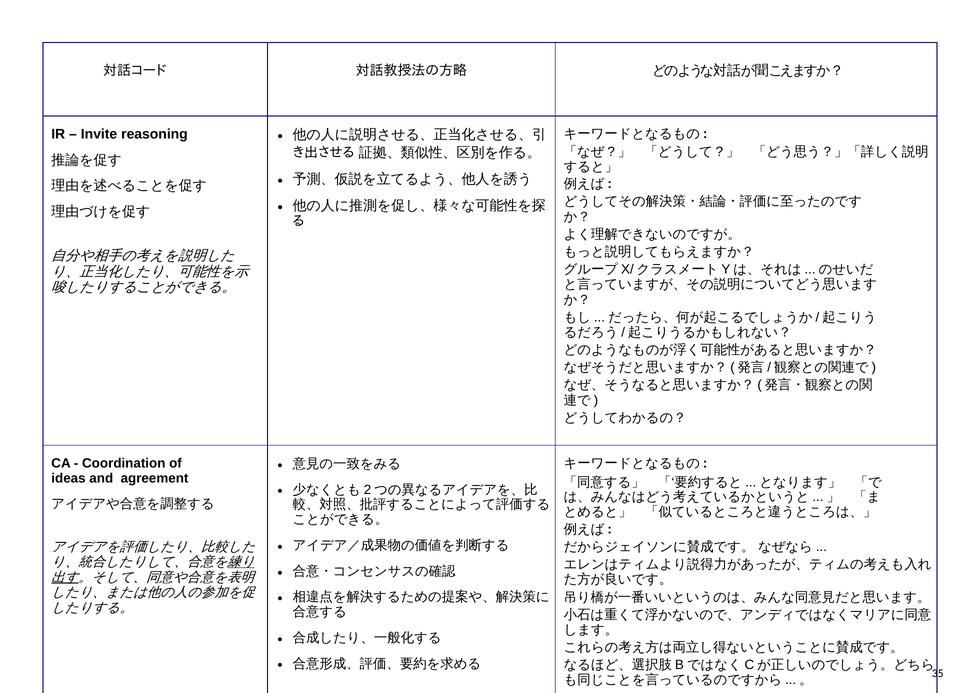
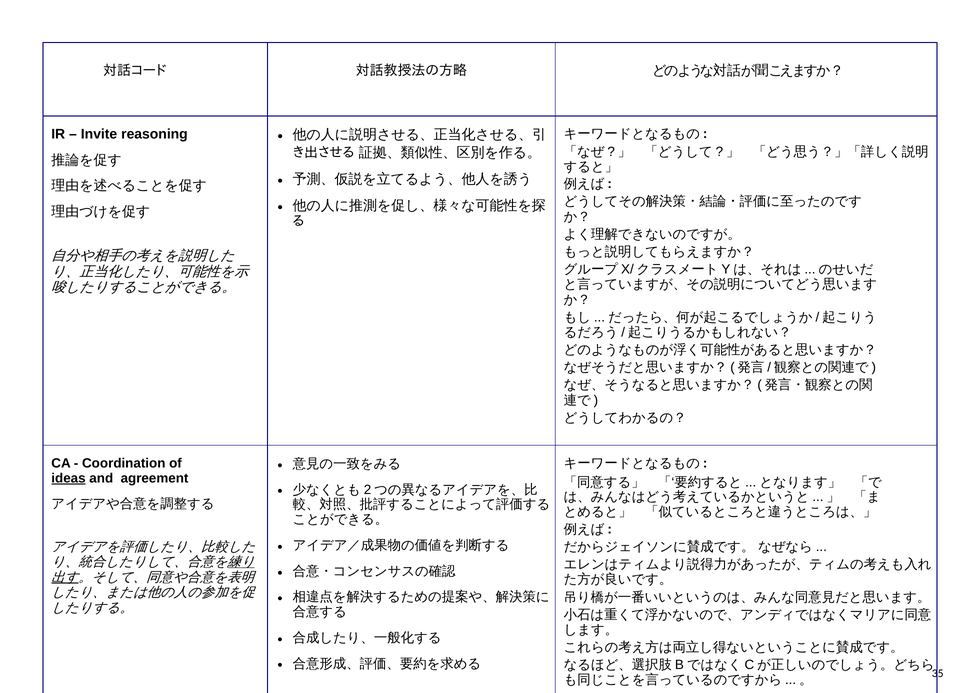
ideas underline: none -> present (68, 478)
